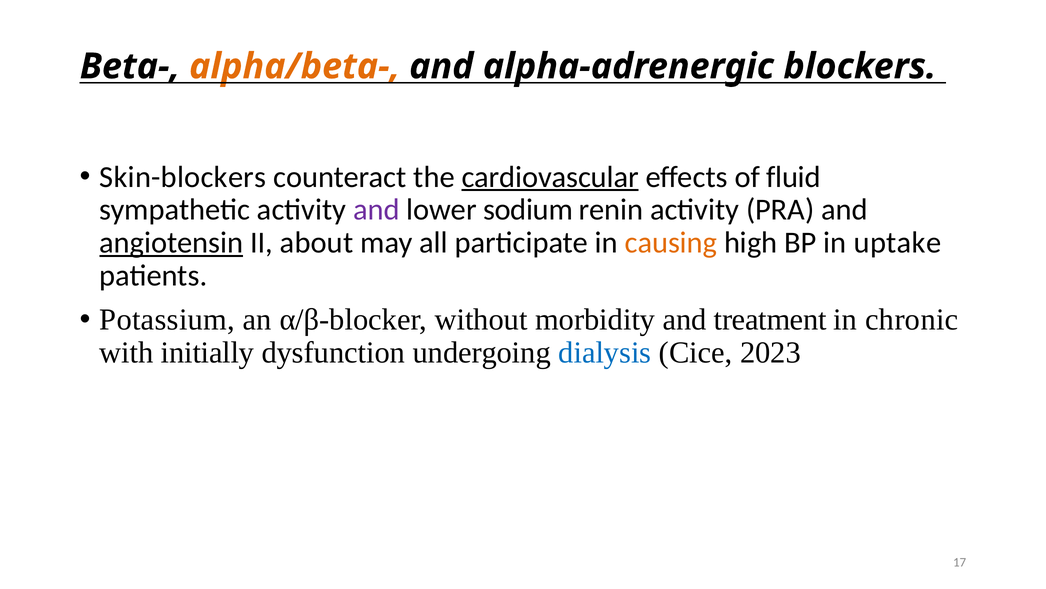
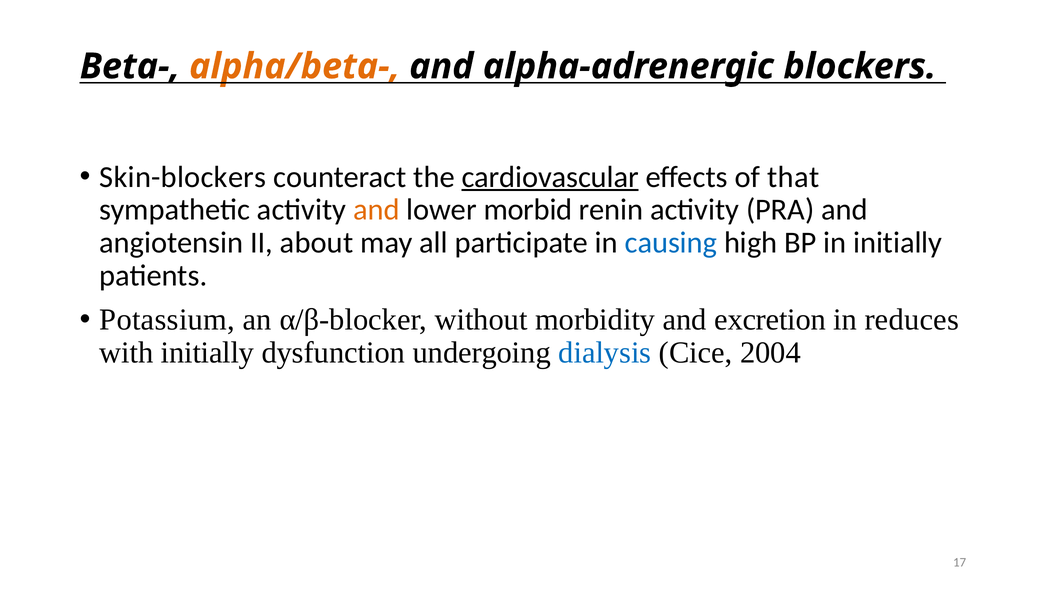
fluid: fluid -> that (793, 177)
and colour: purple -> orange (376, 210)
sodium: sodium -> morbid (528, 210)
angiotensin underline: present -> none (171, 243)
causing colour: orange -> blue (671, 243)
in uptake: uptake -> initially (898, 243)
treatment: treatment -> excretion (770, 319)
chronic: chronic -> reduces (912, 319)
2023: 2023 -> 2004 (771, 352)
